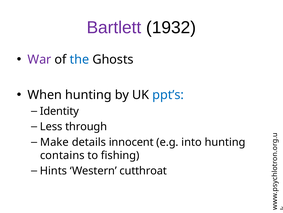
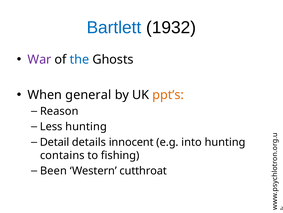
Bartlett colour: purple -> blue (114, 27)
When hunting: hunting -> general (88, 95)
ppt’s colour: blue -> orange (168, 95)
Identity: Identity -> Reason (59, 111)
Less through: through -> hunting (86, 126)
Make: Make -> Detail (55, 142)
Hints: Hints -> Been (53, 170)
